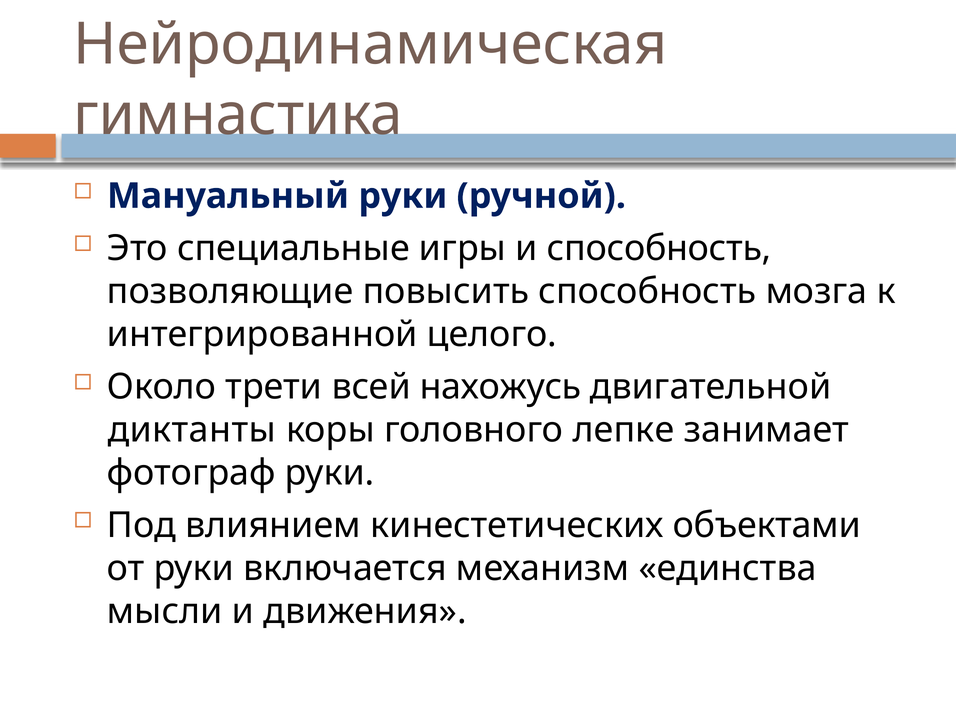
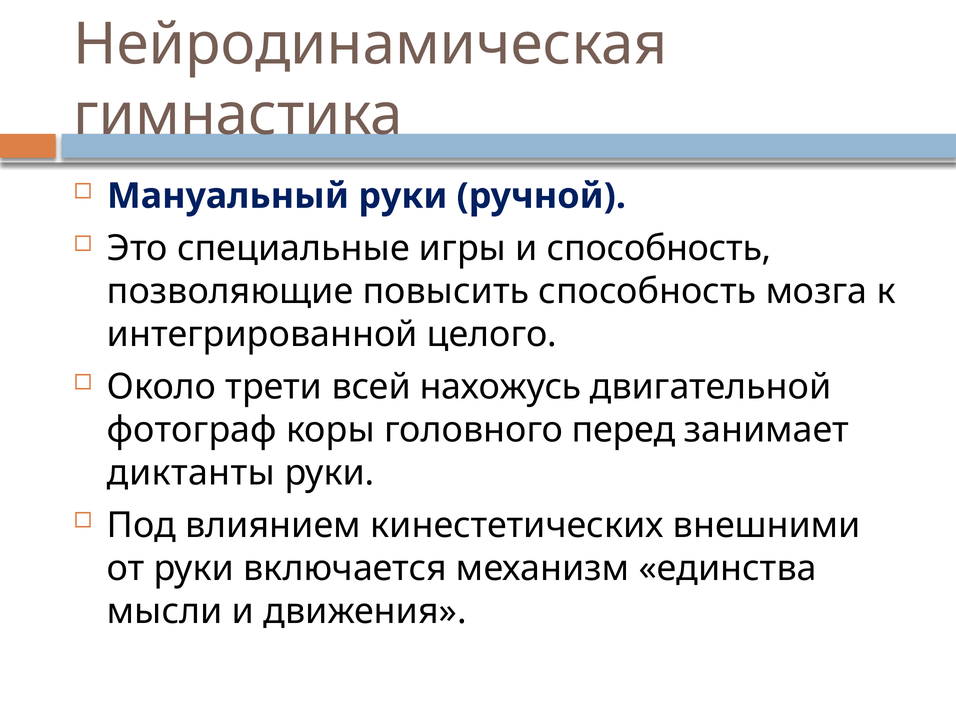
диктанты: диктанты -> фотограф (192, 430)
лепке: лепке -> перед (624, 430)
фотограф: фотограф -> диктанты (191, 473)
объектами: объектами -> внешними (767, 525)
